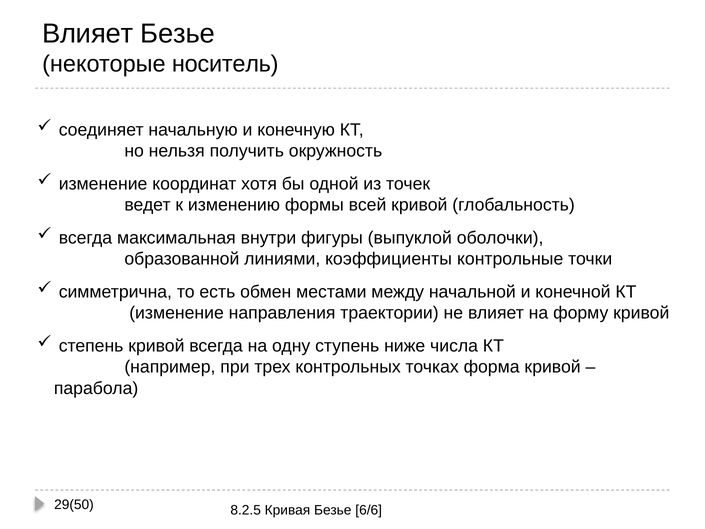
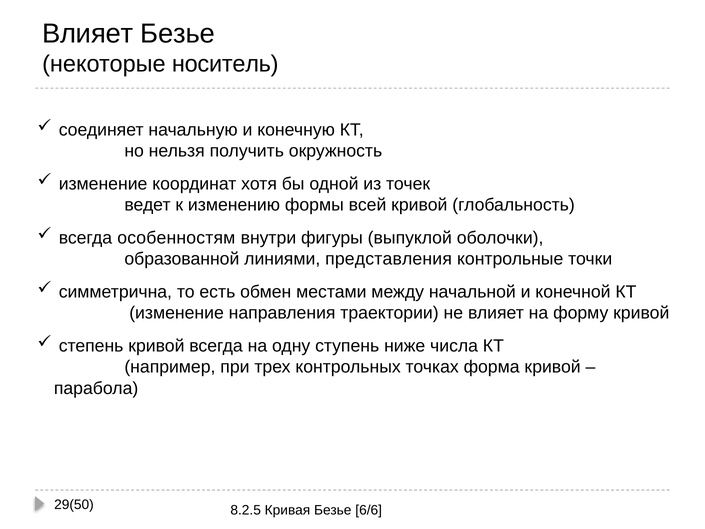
максимальная: максимальная -> особенностям (176, 238)
коэффициенты: коэффициенты -> представления (389, 259)
